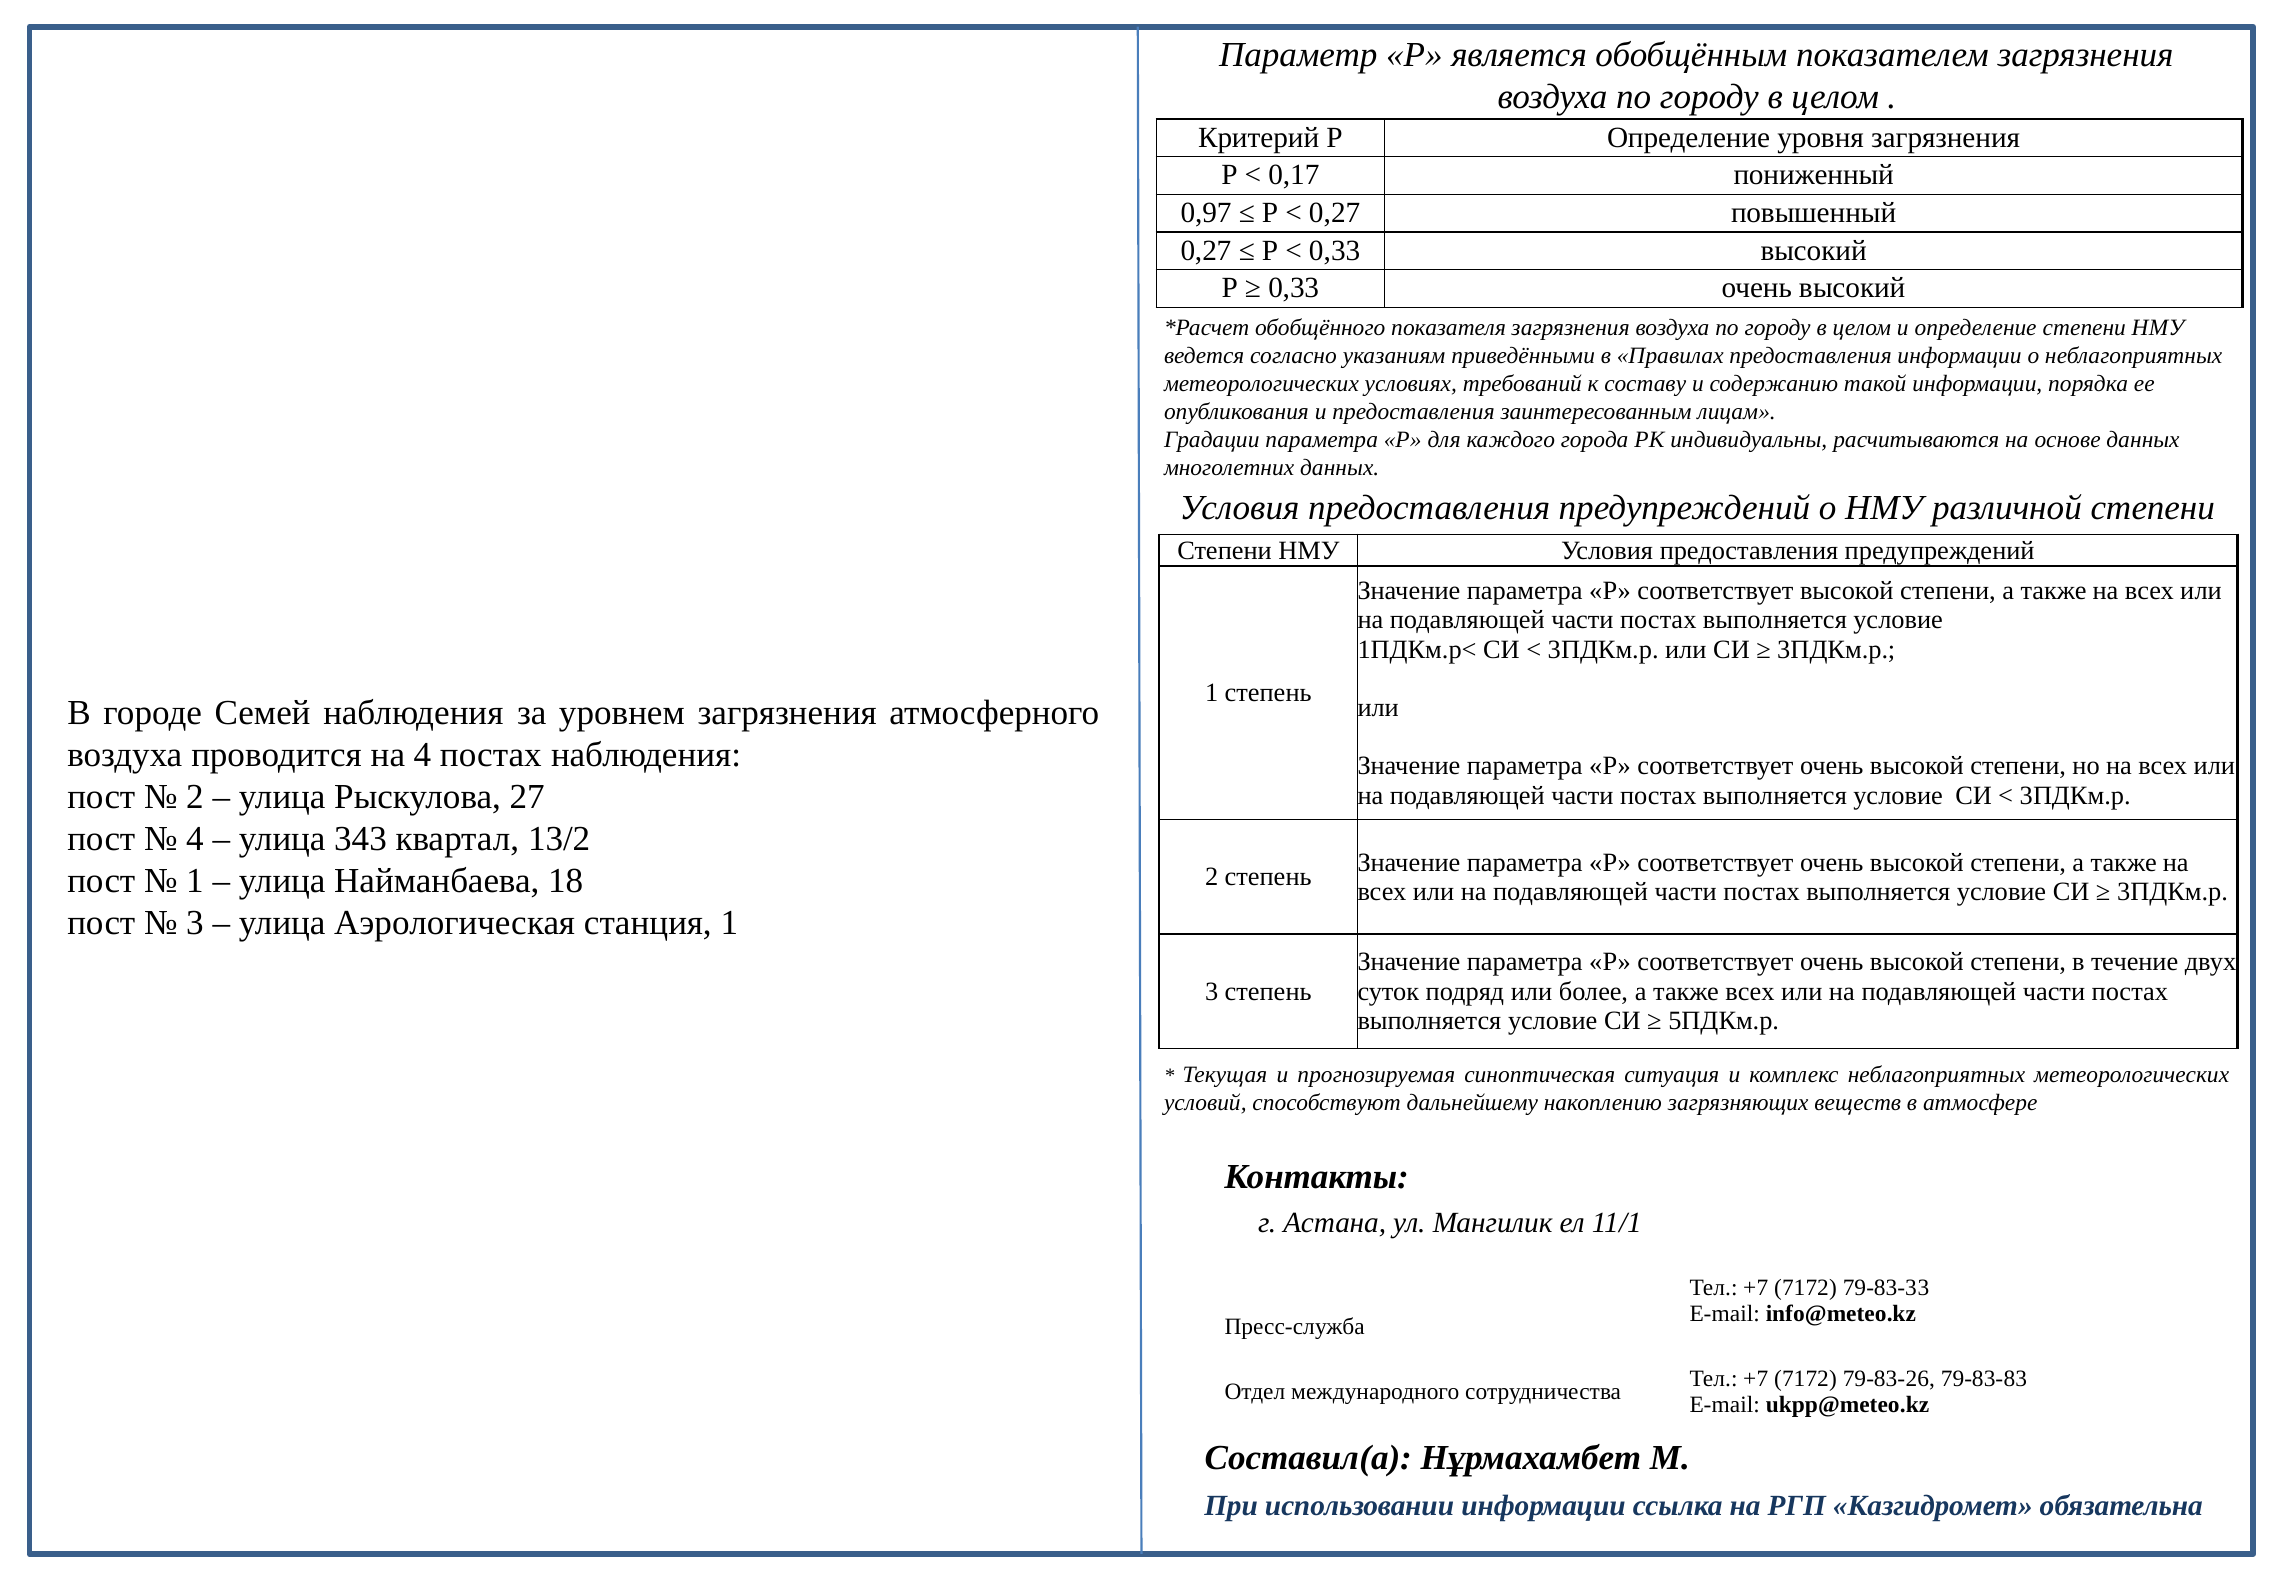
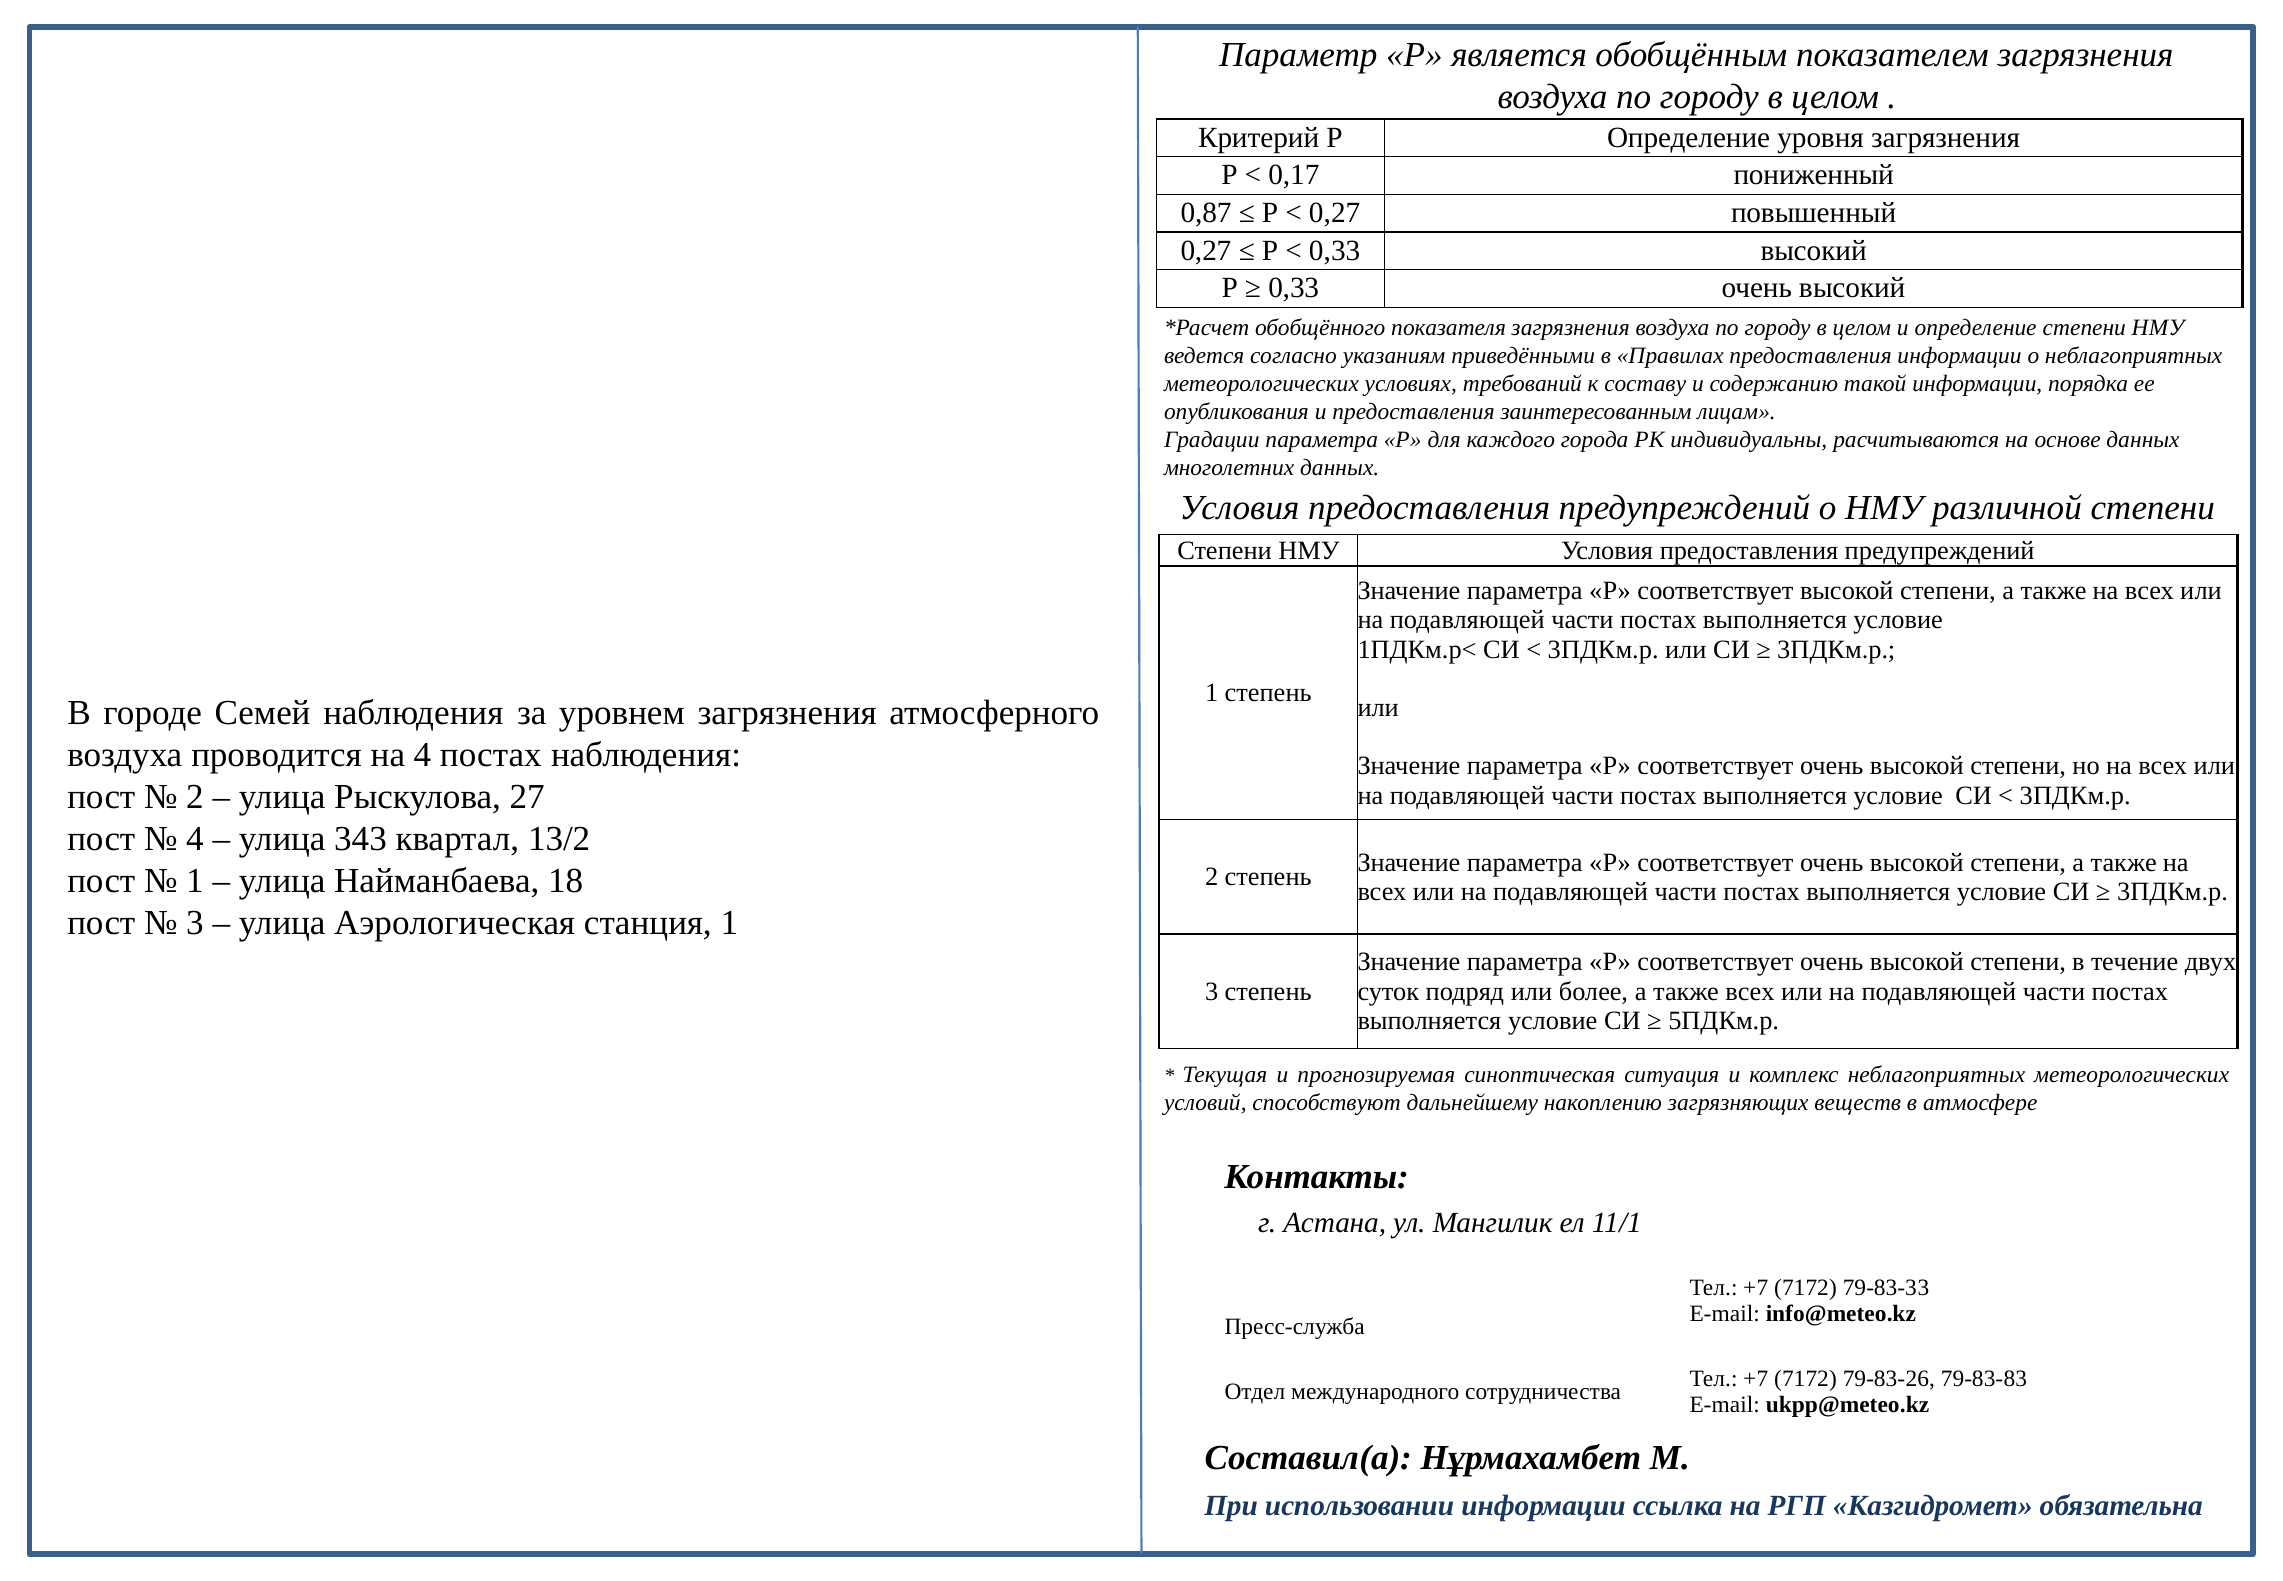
0,97: 0,97 -> 0,87 (1206, 213)
